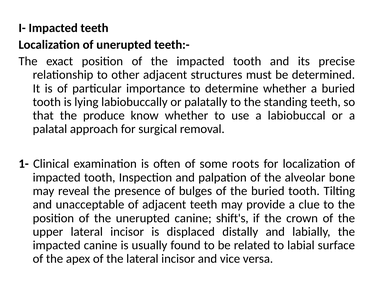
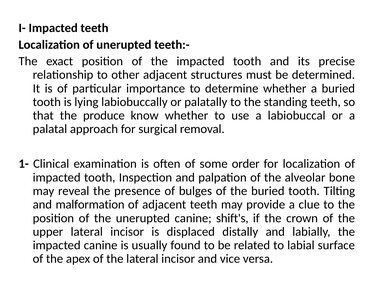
roots: roots -> order (246, 164)
unacceptable: unacceptable -> malformation (90, 205)
